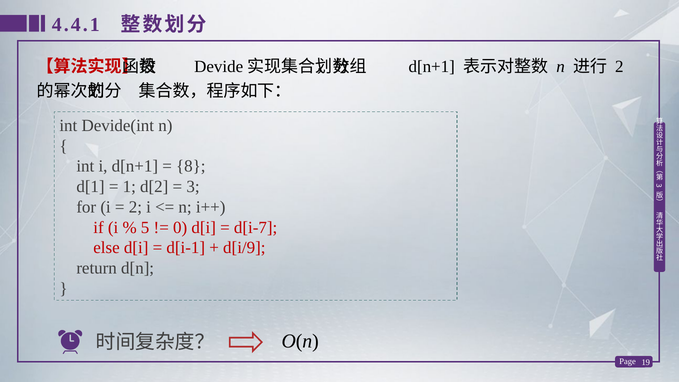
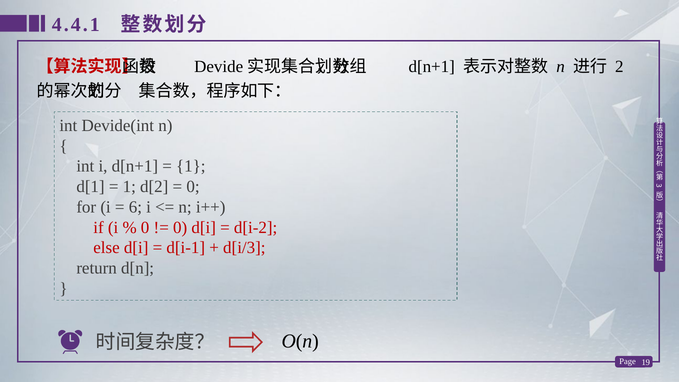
8: 8 -> 1 (191, 166)
3: 3 -> 0 (193, 187)
2: 2 -> 6 (135, 207)
5: 5 -> 0 (145, 227)
d[i-7: d[i-7 -> d[i-2 (256, 227)
d[i/9: d[i/9 -> d[i/3 (244, 248)
